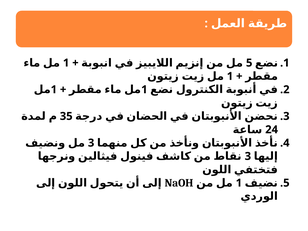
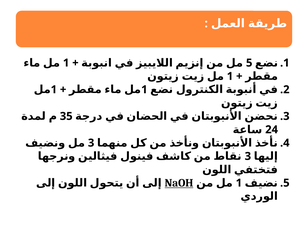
NaOH underline: none -> present (179, 183)
